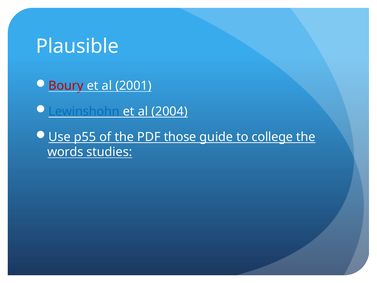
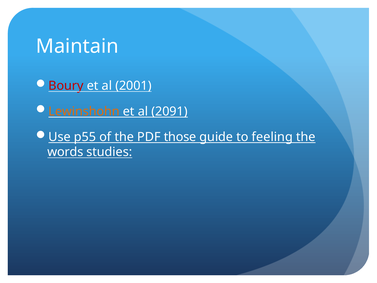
Plausible: Plausible -> Maintain (77, 46)
Lewinshohn colour: blue -> orange (84, 111)
2004: 2004 -> 2091 (169, 111)
college: college -> feeling (272, 137)
